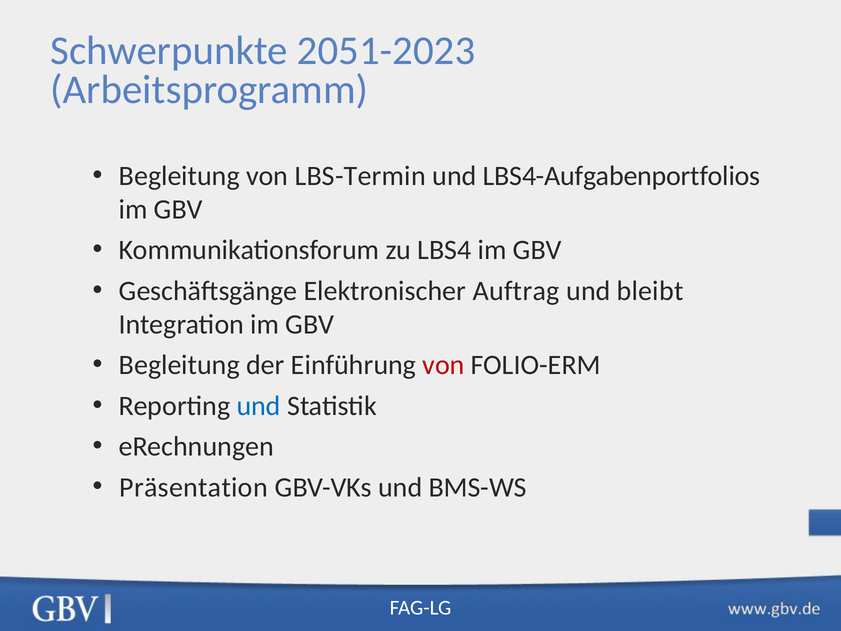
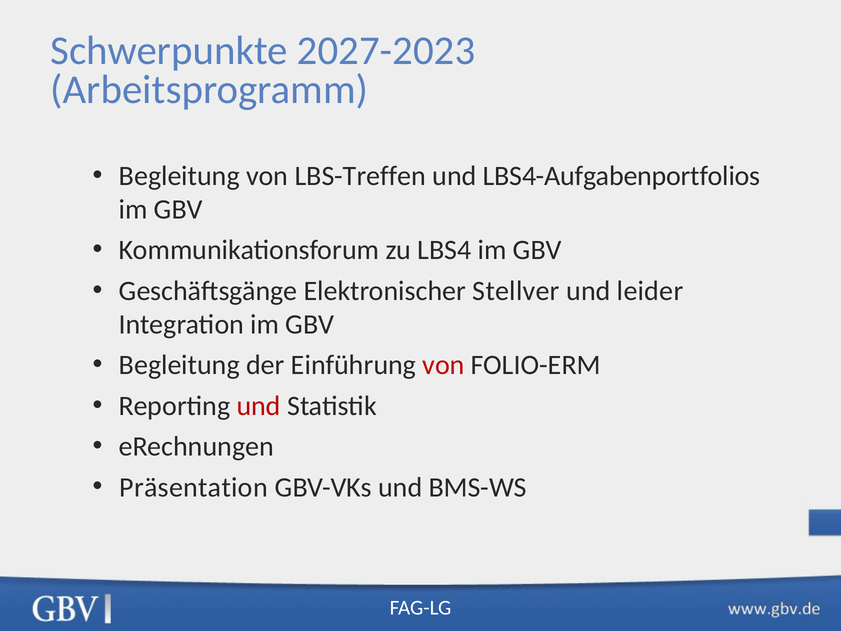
2051-2023: 2051-2023 -> 2027-2023 (386, 51)
LBS-Termin: LBS-Termin -> LBS-Treffen (360, 176)
Auftrag: Auftrag -> Stellver (516, 291)
bleibt: bleibt -> leider (650, 291)
und colour: blue -> red (259, 406)
